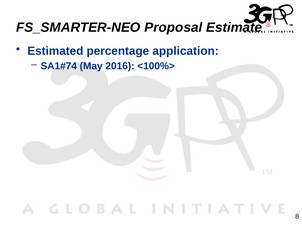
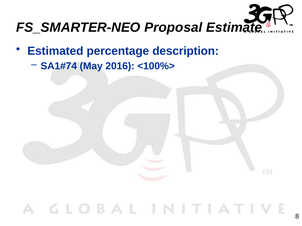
application: application -> description (186, 51)
